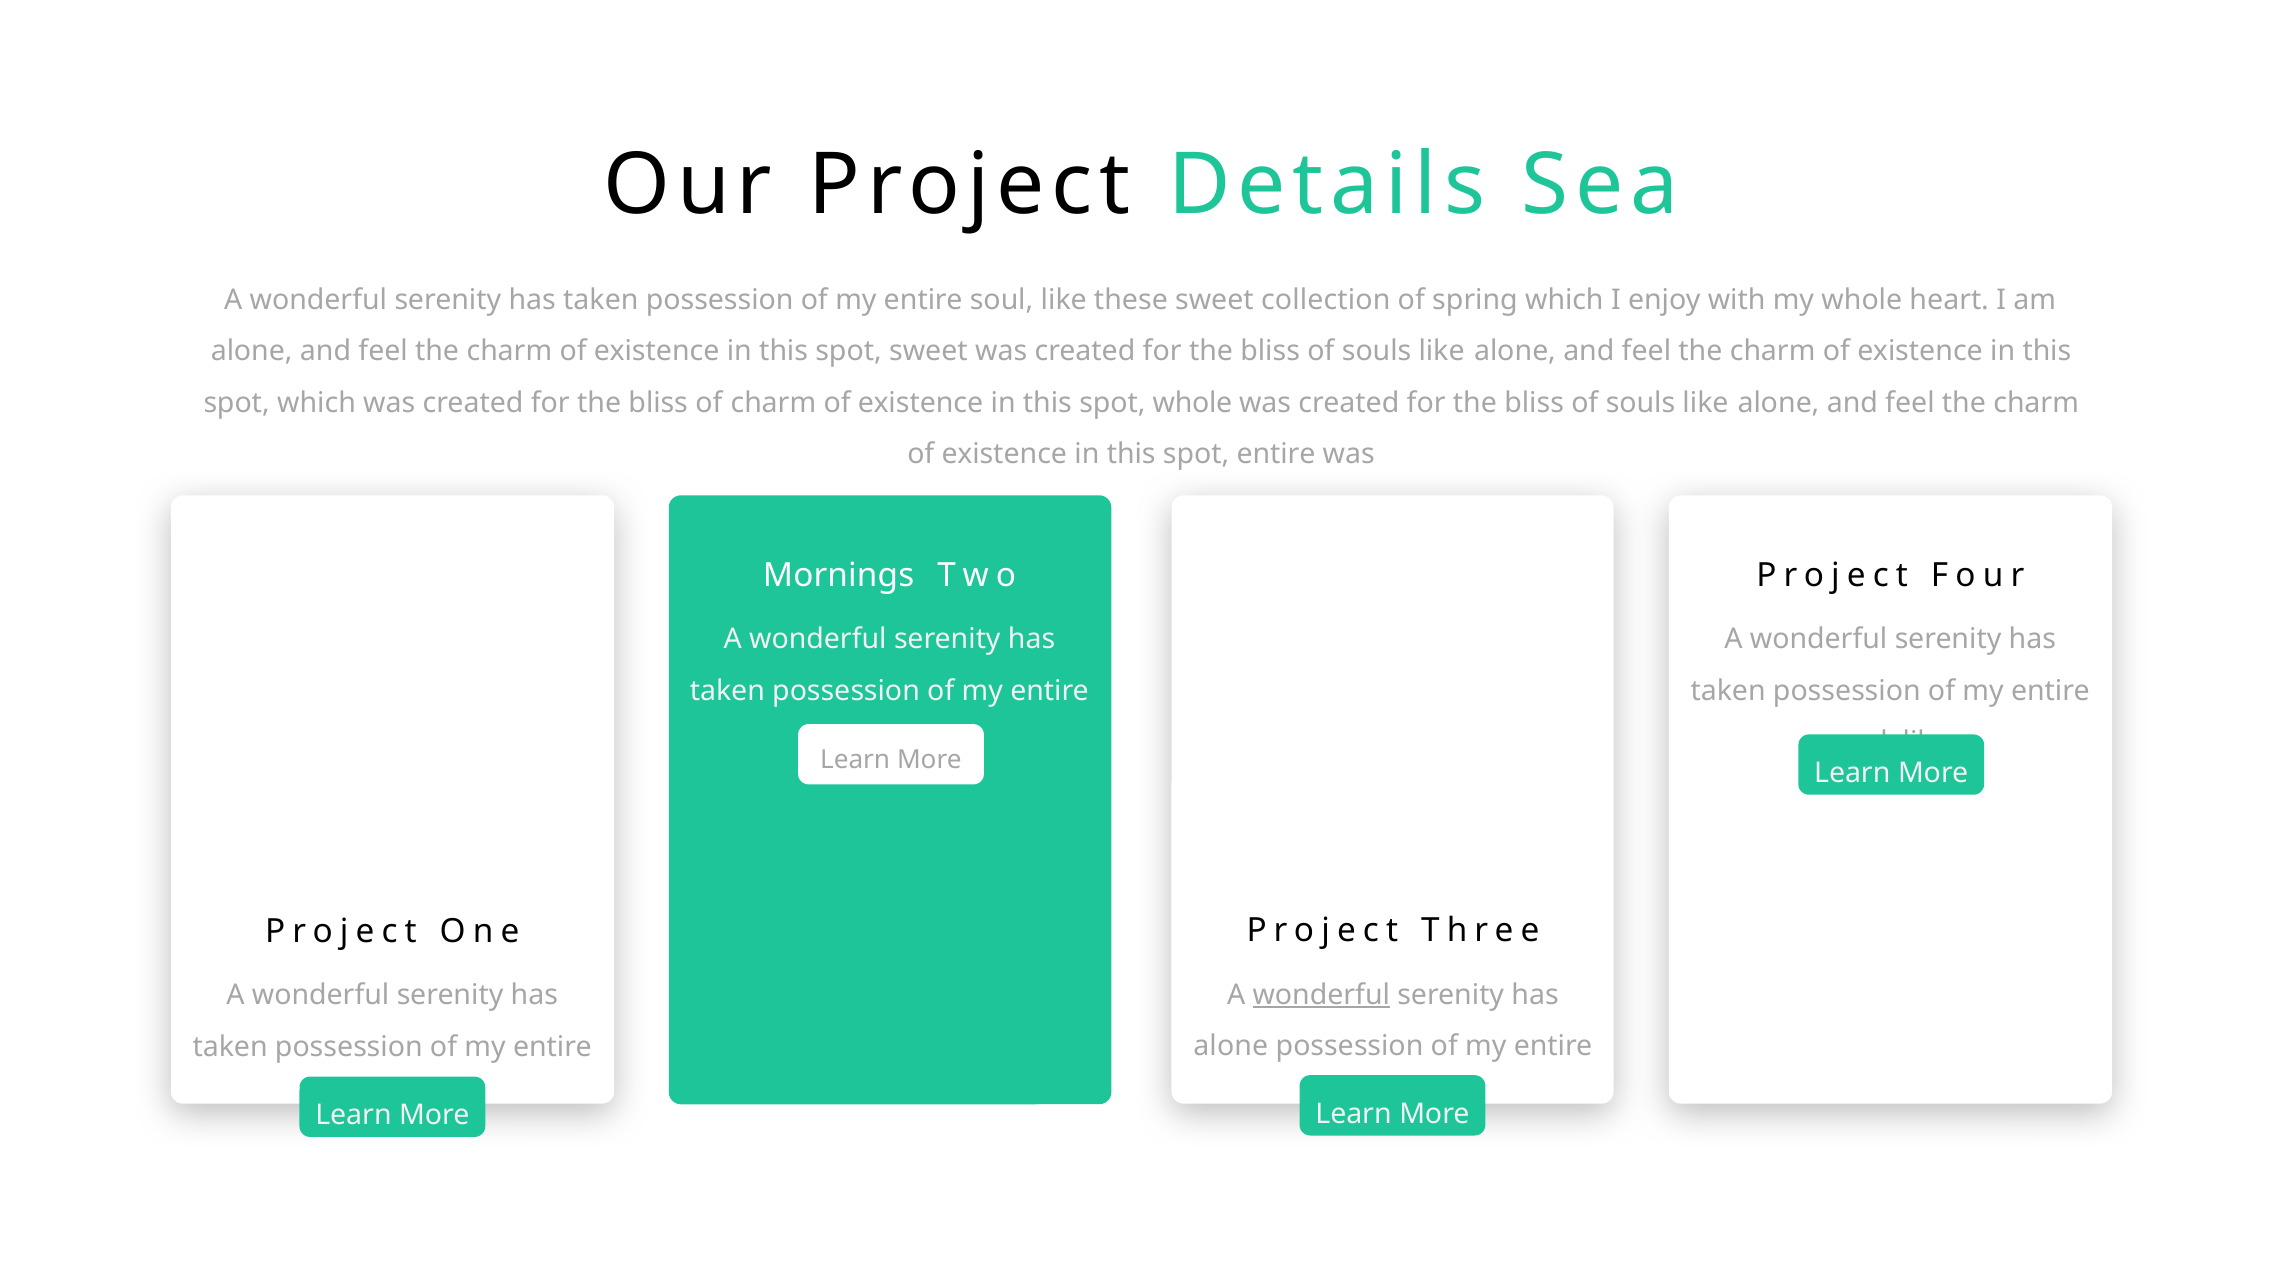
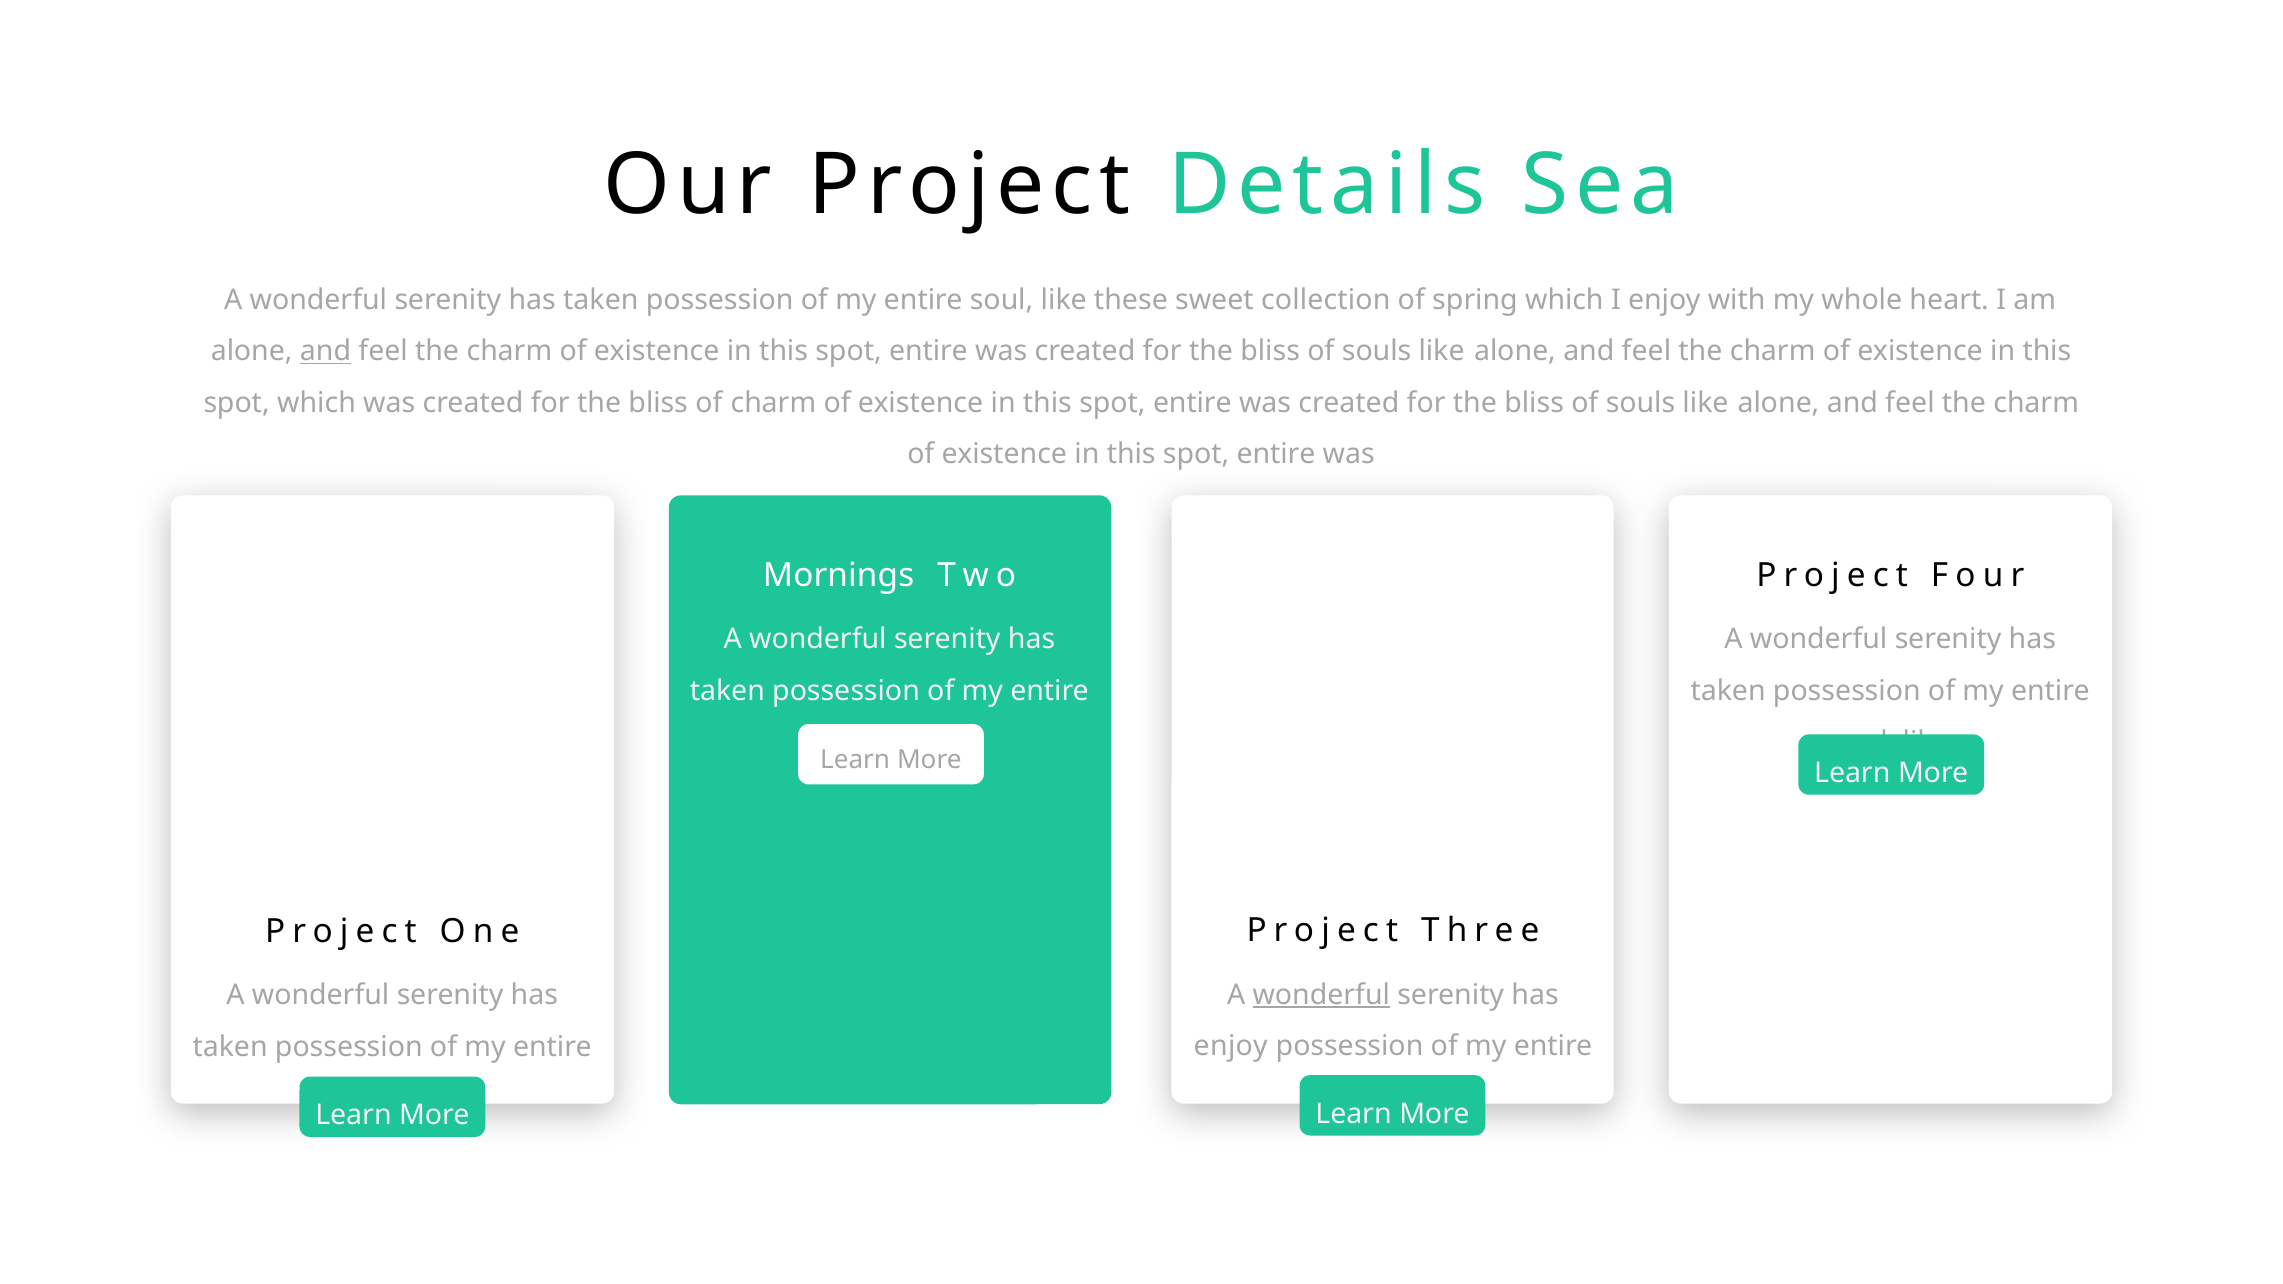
and underline: none -> present (326, 351)
sweet: sweet -> entire (928, 351)
whole: whole -> entire (1192, 403)
alone: alone -> enjoy (1231, 1046)
